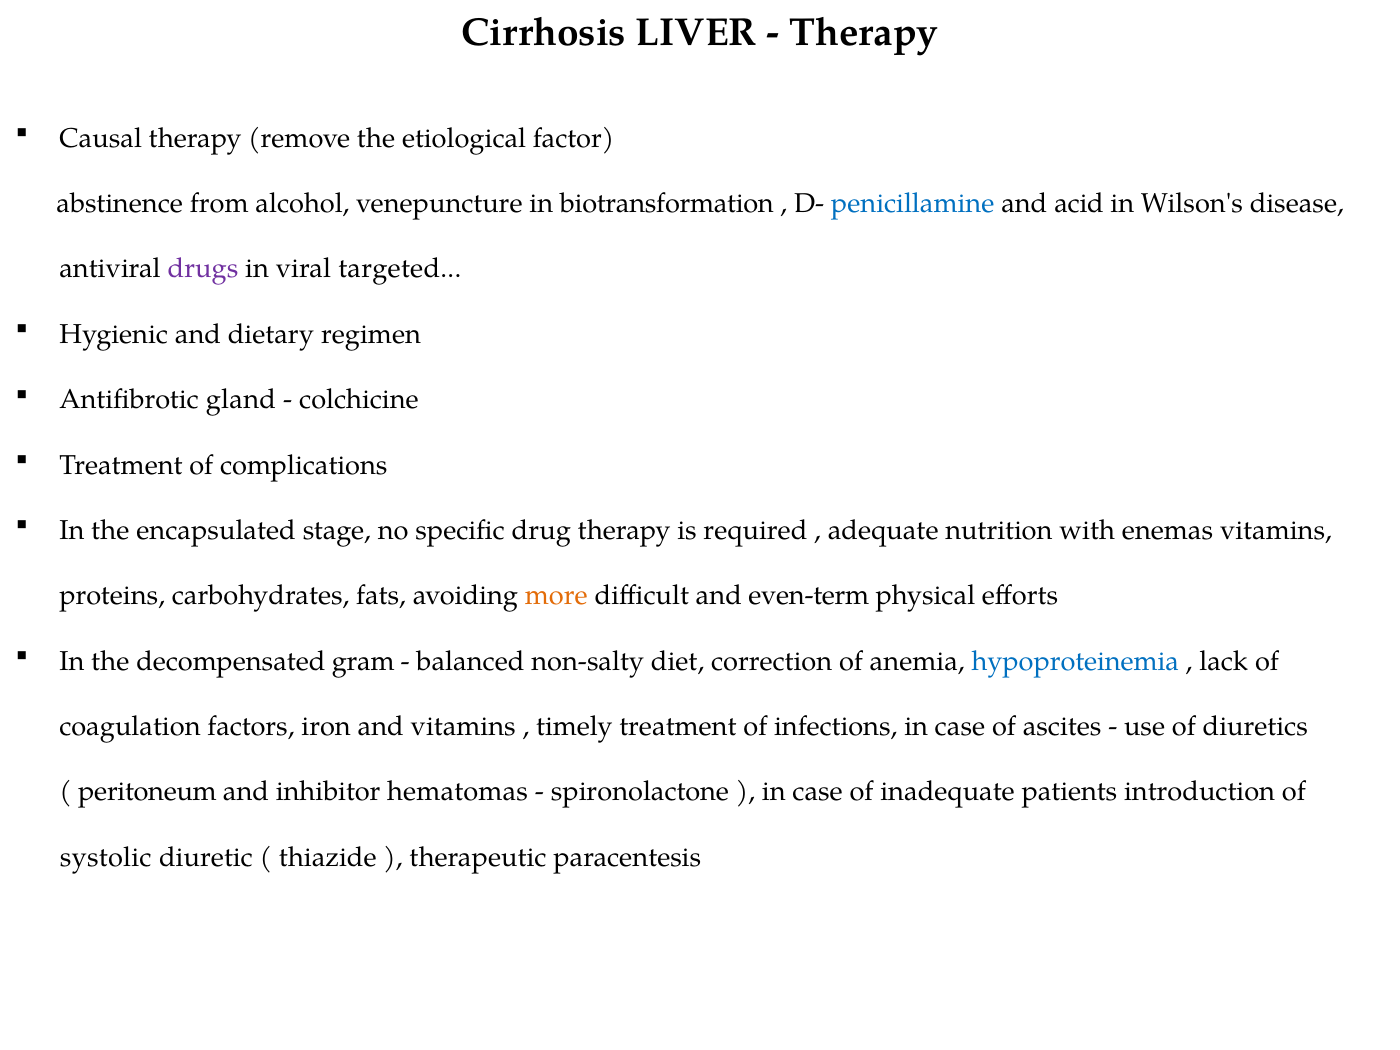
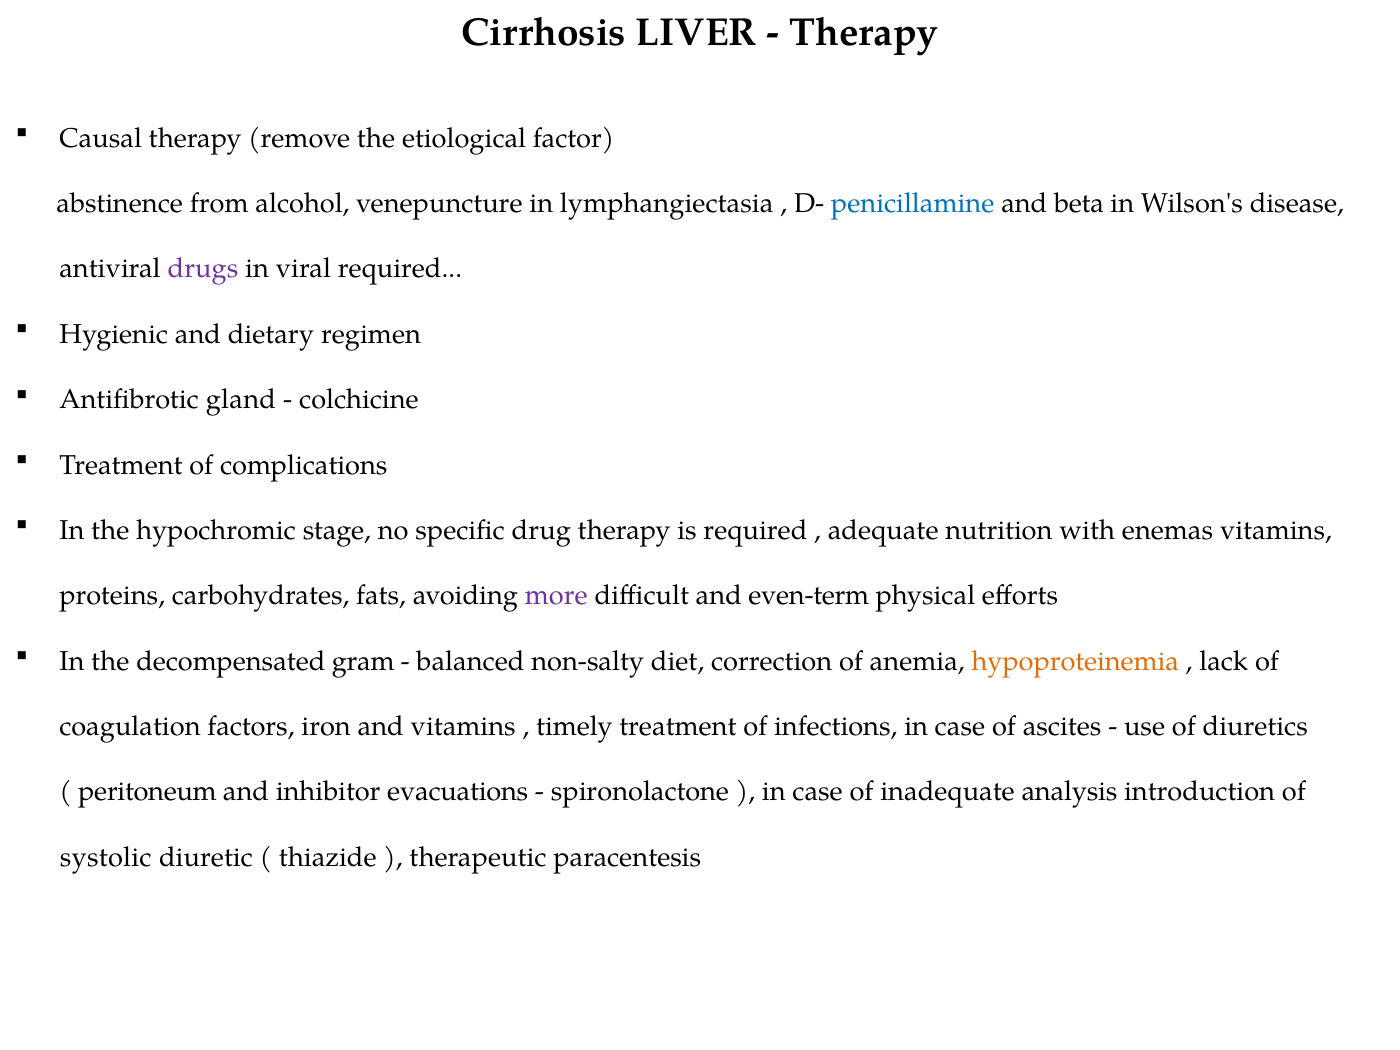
biotransformation: biotransformation -> lymphangiectasia (667, 204)
acid: acid -> beta (1079, 204)
viral targeted: targeted -> required (400, 269)
encapsulated: encapsulated -> hypochromic (216, 530)
more colour: orange -> purple (556, 596)
hypoproteinemia colour: blue -> orange (1075, 661)
hematomas: hematomas -> evacuations (458, 792)
patients: patients -> analysis (1069, 792)
